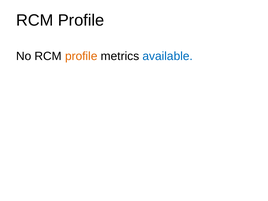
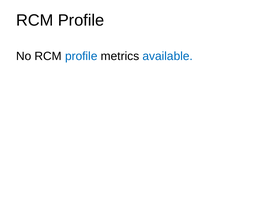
profile colour: orange -> blue (81, 56)
